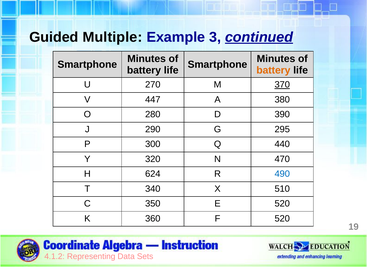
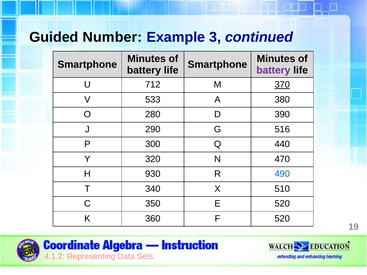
Multiple: Multiple -> Number (112, 37)
continued underline: present -> none (259, 37)
battery colour: orange -> purple (273, 70)
270: 270 -> 712 (153, 85)
447: 447 -> 533 (153, 100)
295: 295 -> 516 (282, 129)
624: 624 -> 930 (153, 174)
